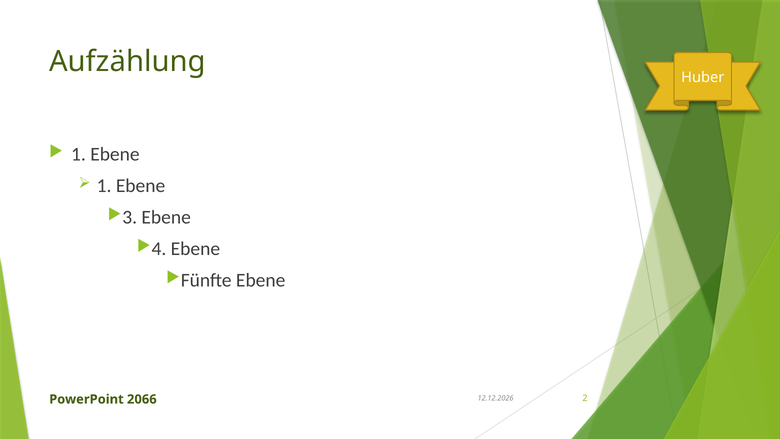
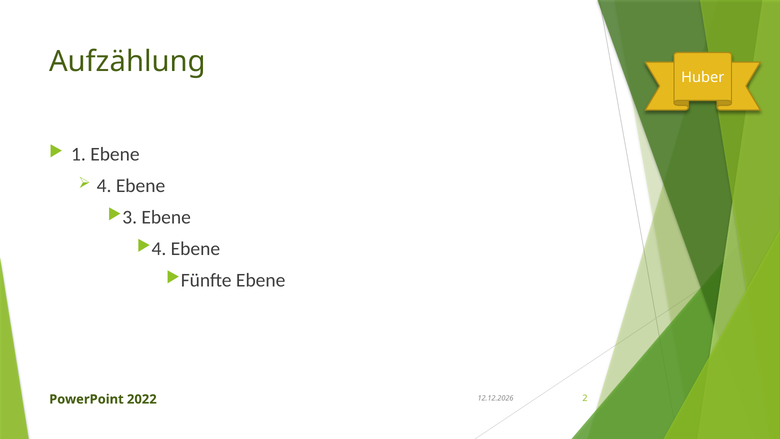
1: 1 -> 4 (104, 186)
2066: 2066 -> 2022 (142, 399)
